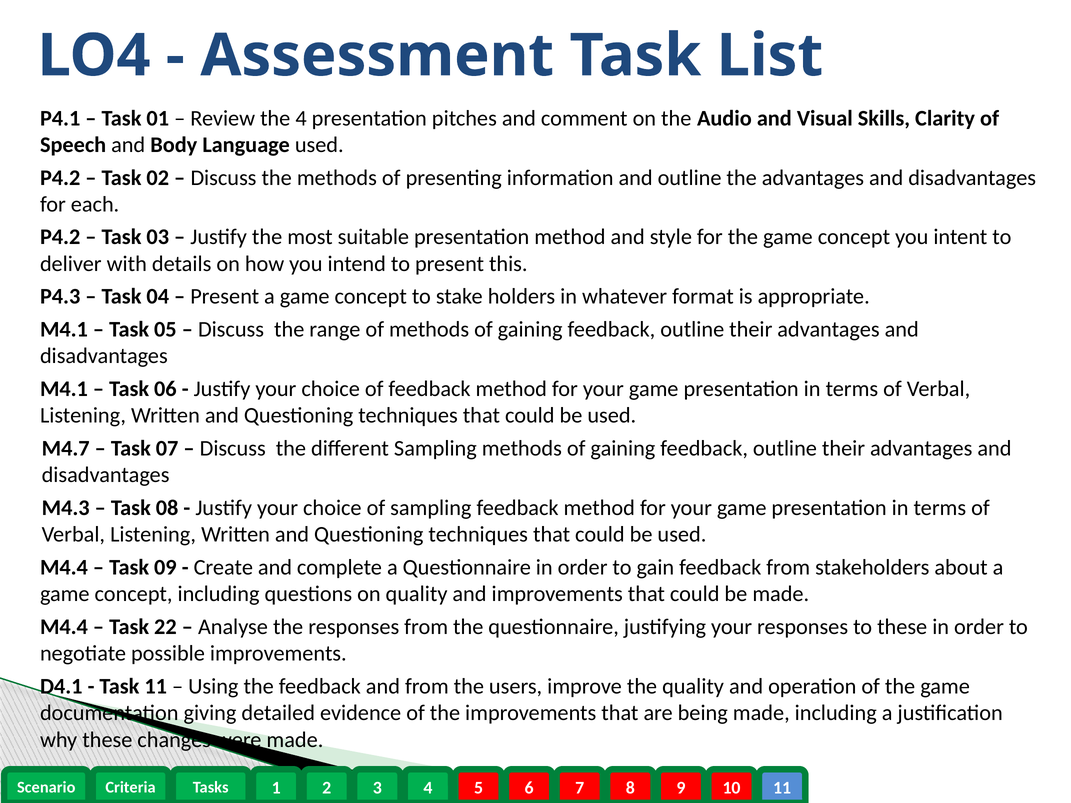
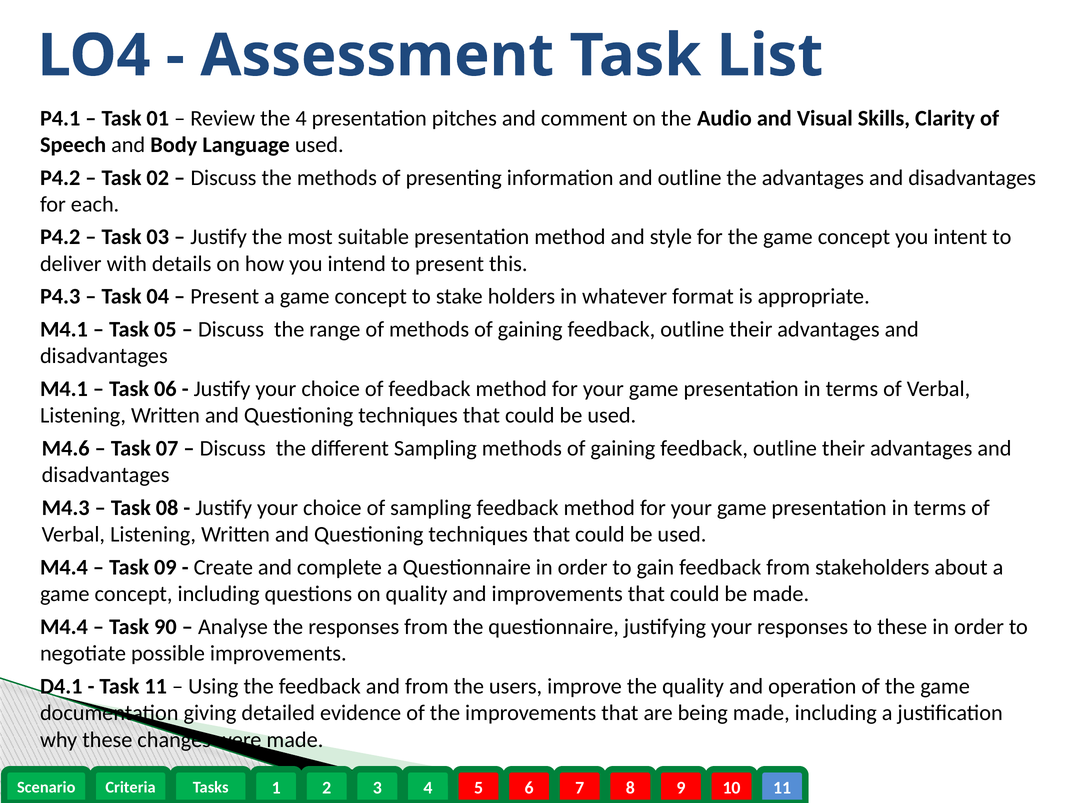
M4.7: M4.7 -> M4.6 (66, 448)
22: 22 -> 90 (165, 627)
